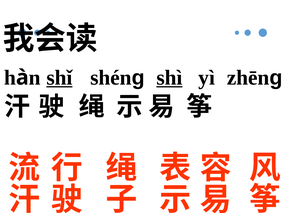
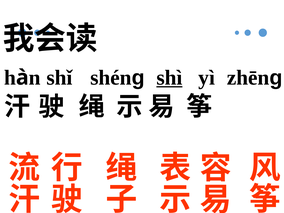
shǐ underline: present -> none (59, 78)
